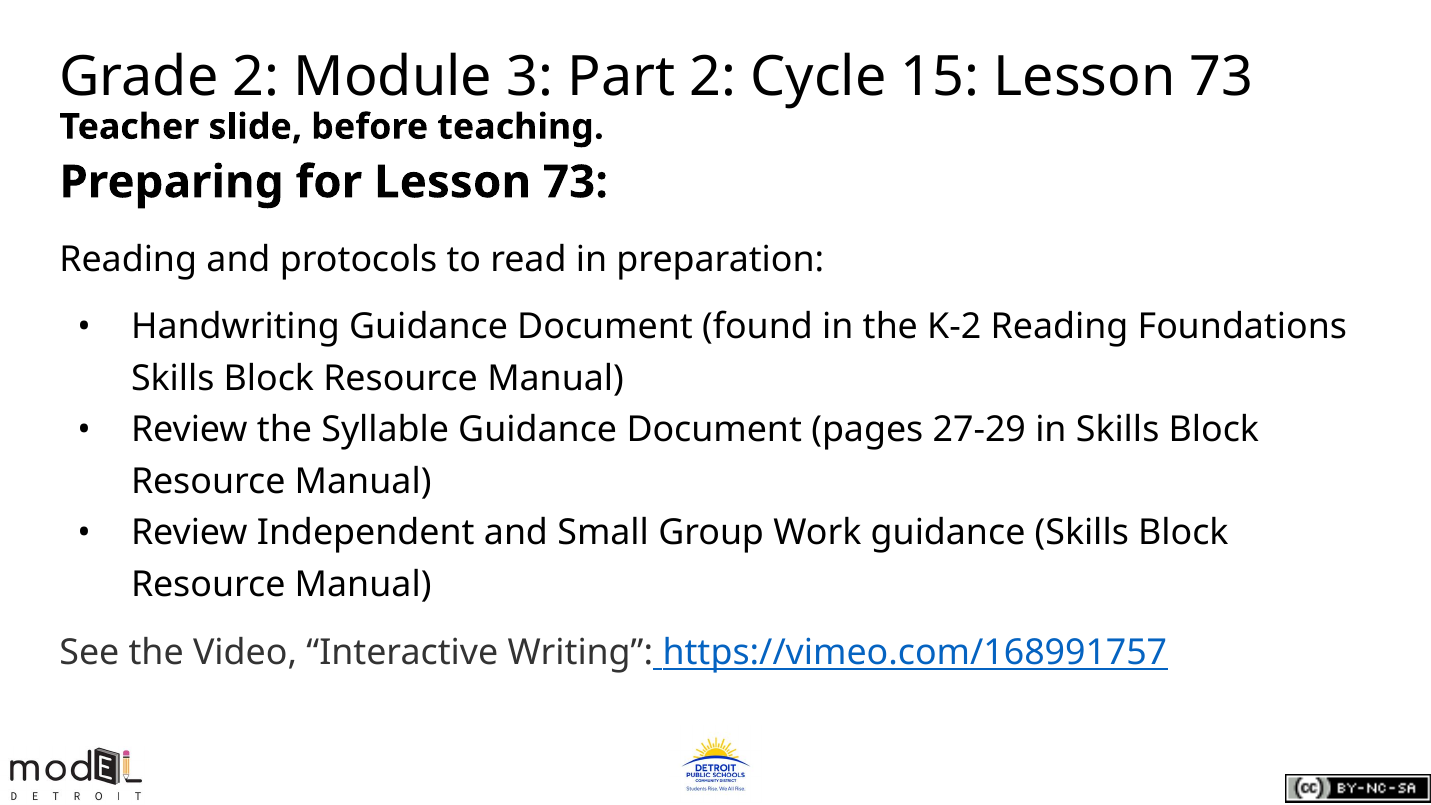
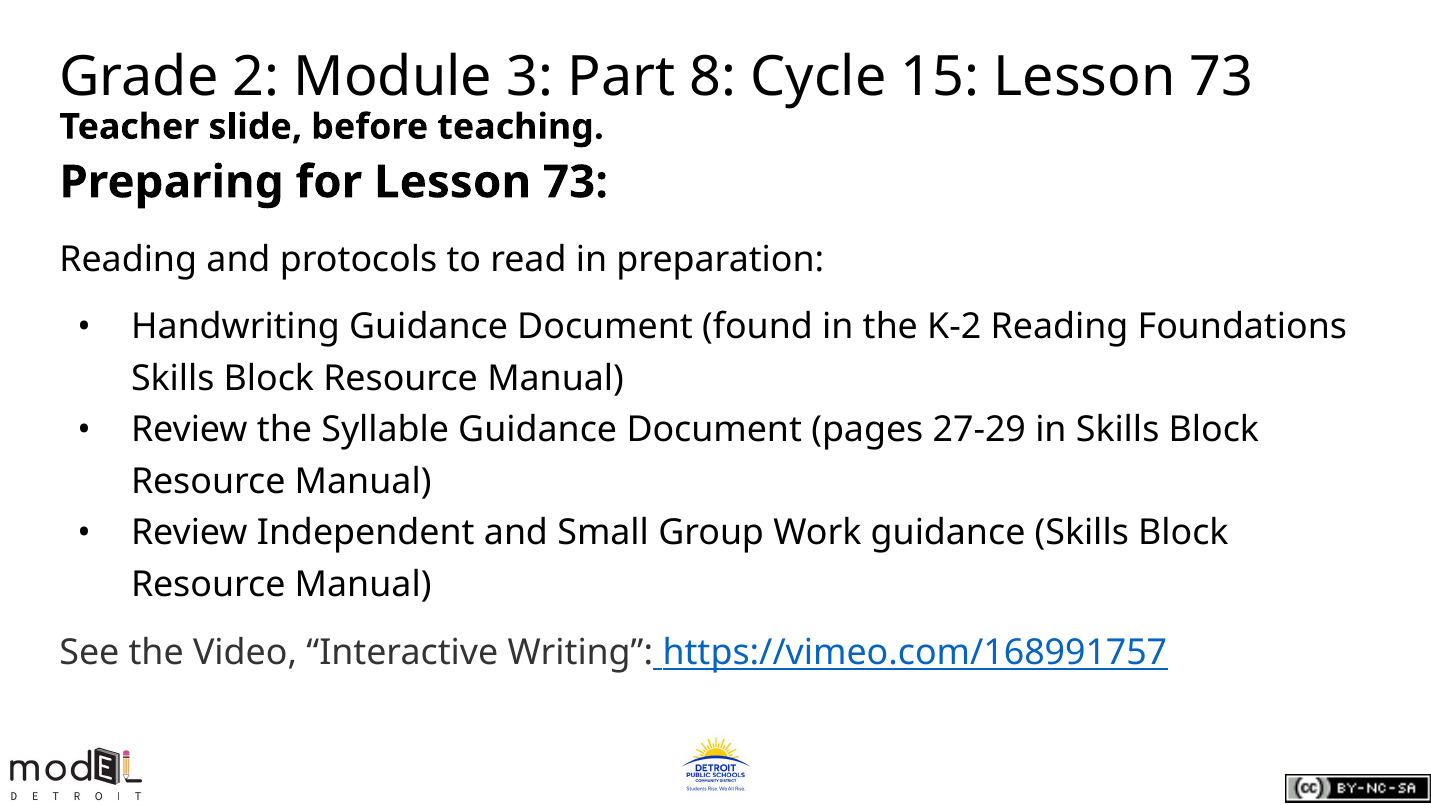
Part 2: 2 -> 8 (713, 77)
